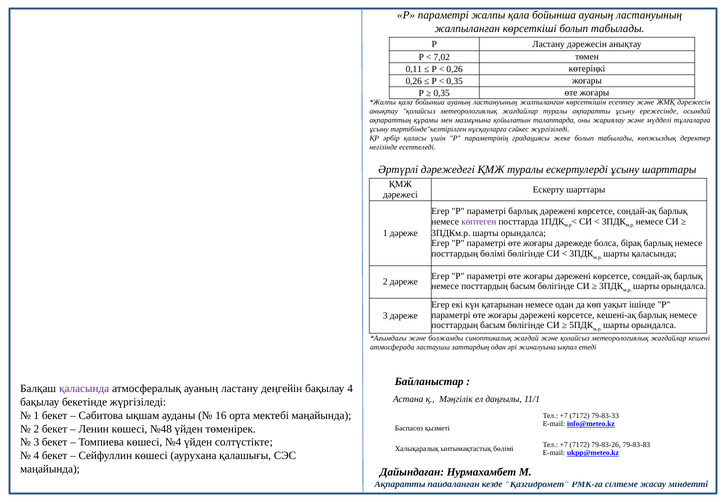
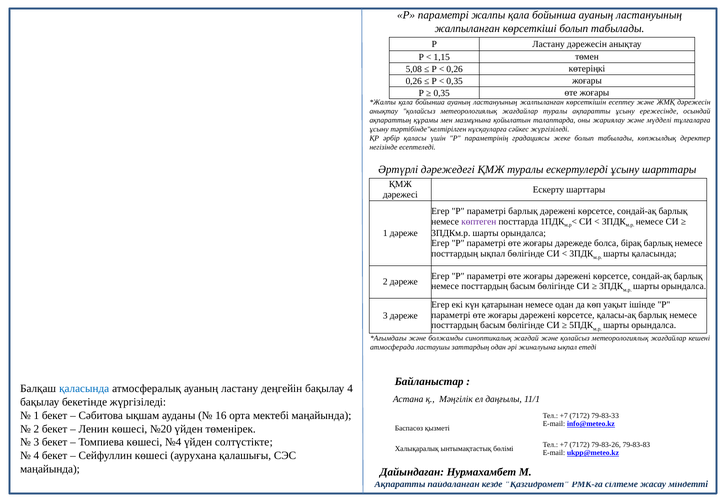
7,02: 7,02 -> 1,15 (442, 57)
0,11: 0,11 -> 5,08 (414, 69)
посттардың бөлімі: бөлімі -> ықпал (493, 254)
кешені-ақ: кешені-ақ -> қаласы-ақ (616, 315)
қаласында colour: purple -> blue (84, 389)
№48: №48 -> №20 (161, 429)
